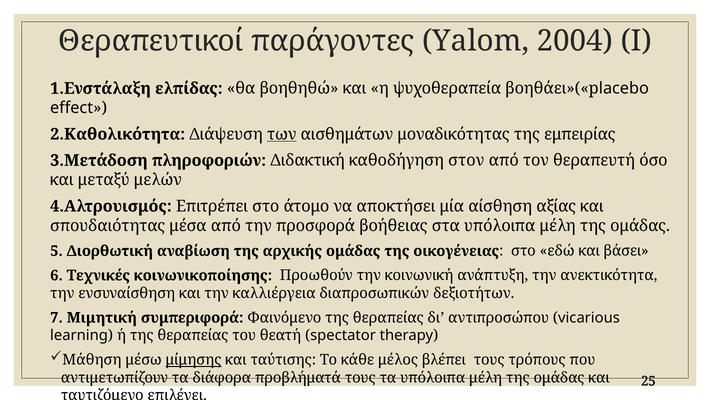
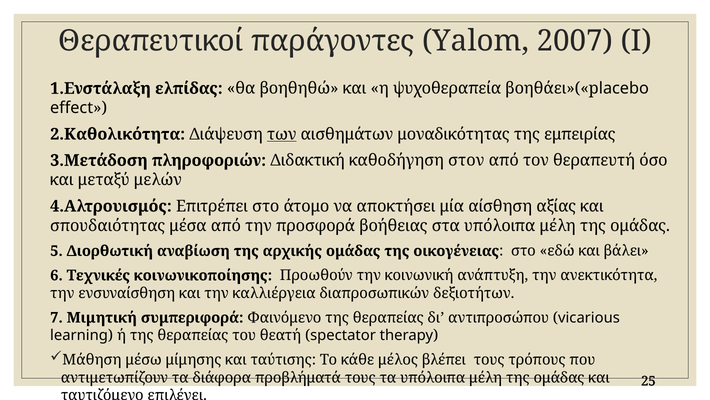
2004: 2004 -> 2007 (575, 41)
βάσει: βάσει -> βάλει (626, 251)
μίμησης underline: present -> none (194, 359)
